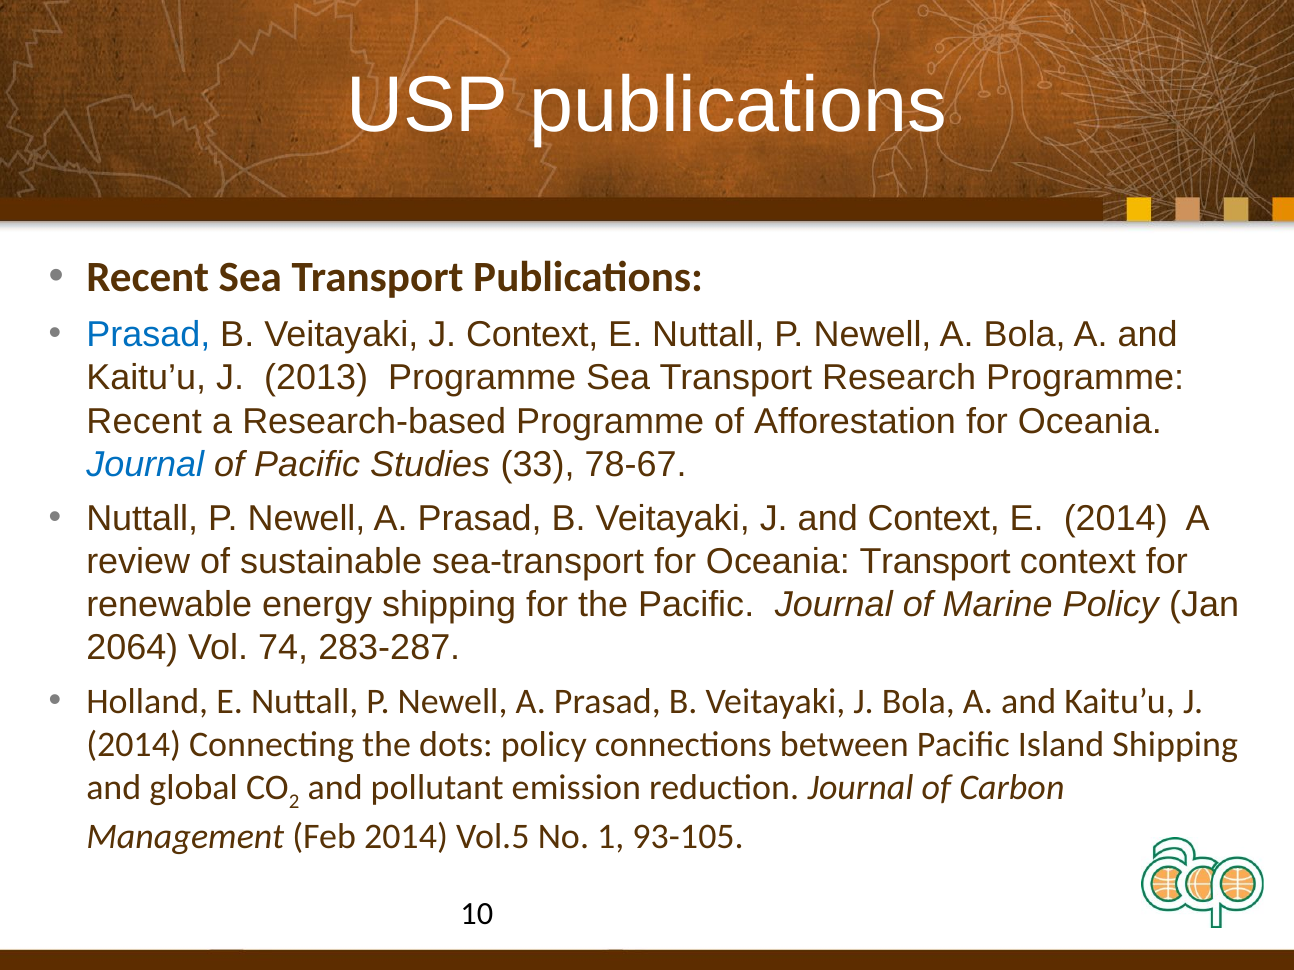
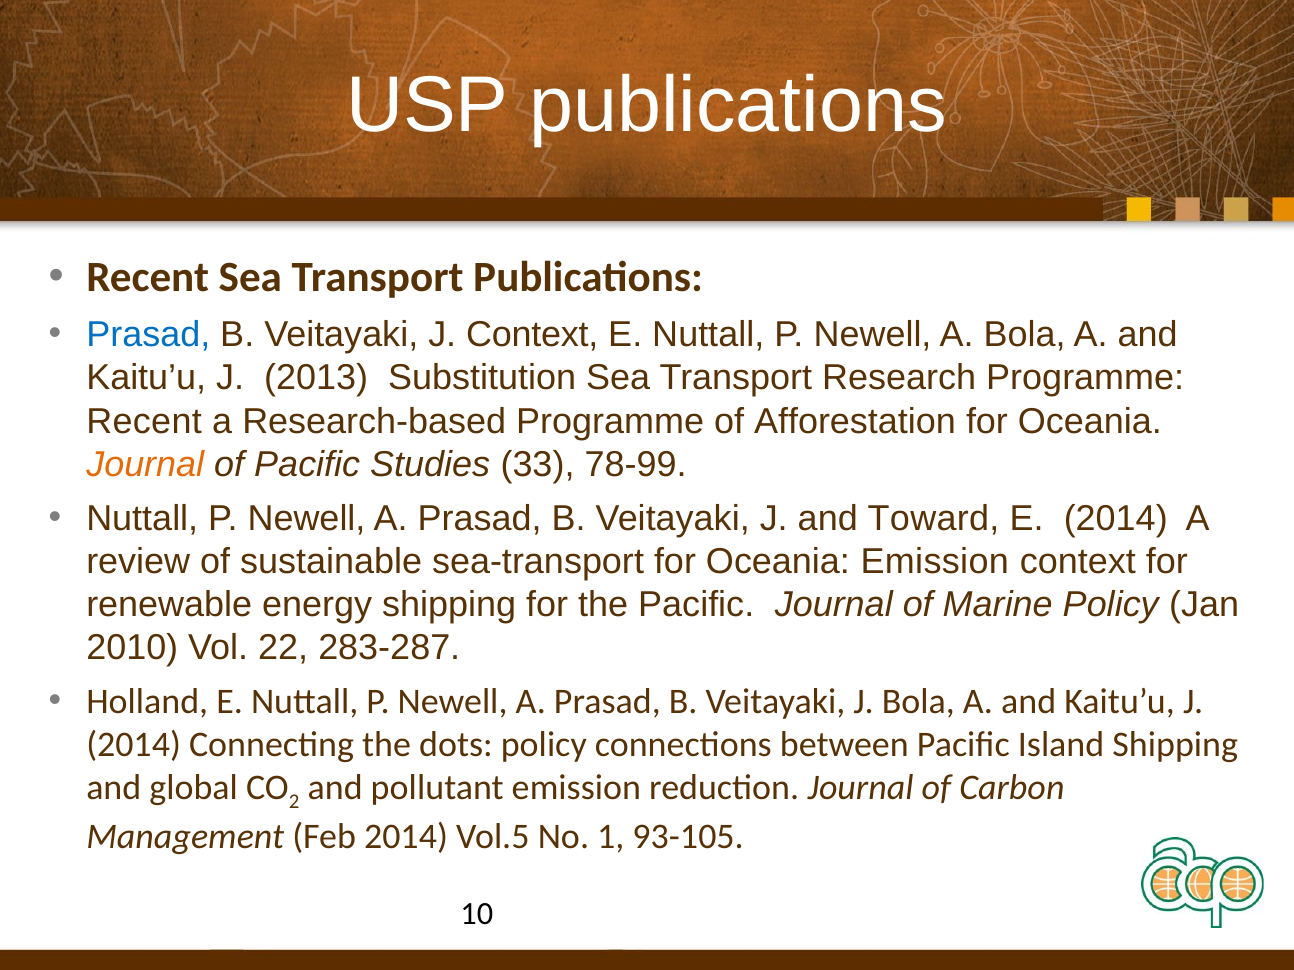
2013 Programme: Programme -> Substitution (482, 378)
Journal colour: blue -> orange (145, 465)
78-67: 78-67 -> 78-99 (636, 465)
and Context: Context -> Toward (934, 518)
Oceania Transport: Transport -> Emission (935, 562)
2064: 2064 -> 2010 (132, 648)
74: 74 -> 22 (283, 648)
